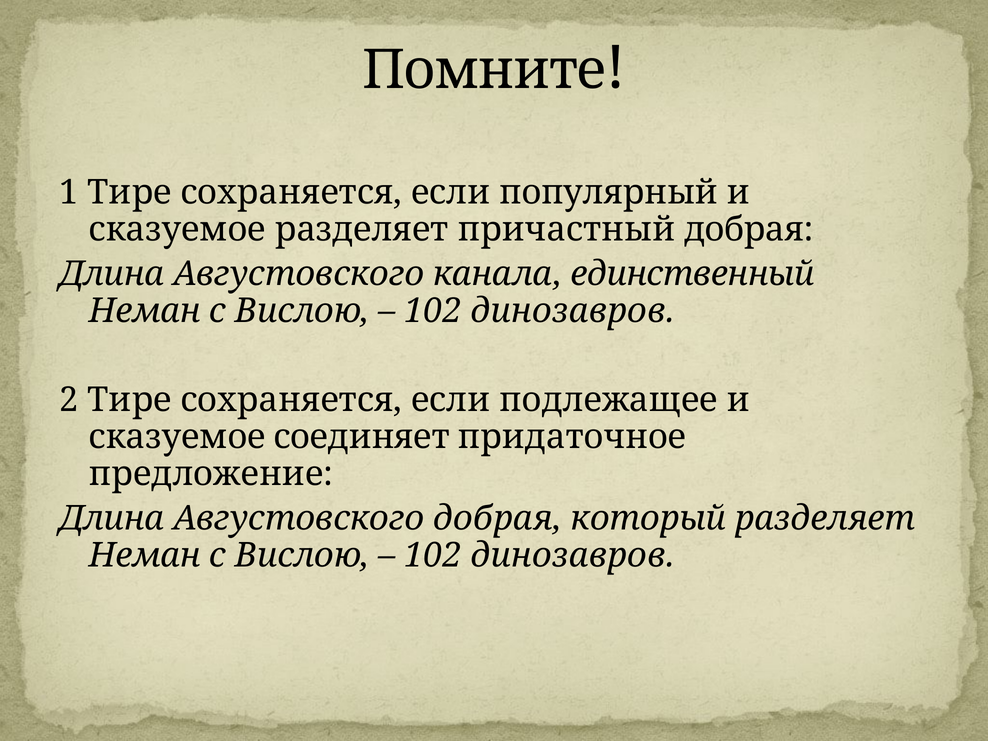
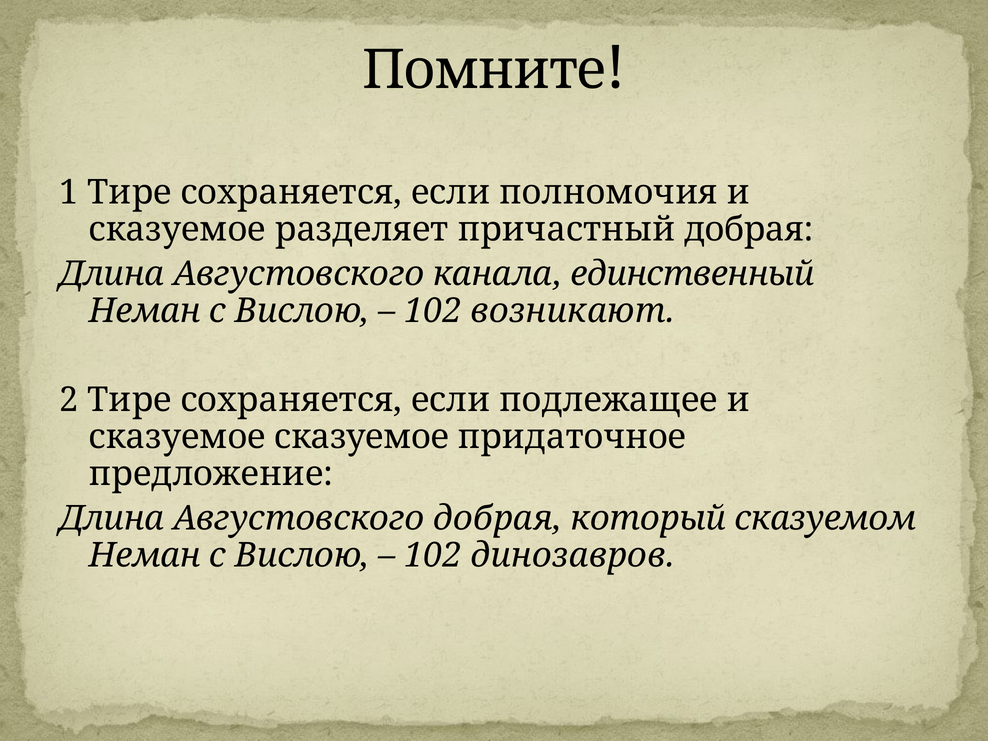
популярный: популярный -> полномочия (608, 193)
динозавров: динозавров -> возникают (573, 311)
сказуемое соединяет: соединяет -> сказуемое (362, 437)
который разделяет: разделяет -> сказуемом (825, 518)
